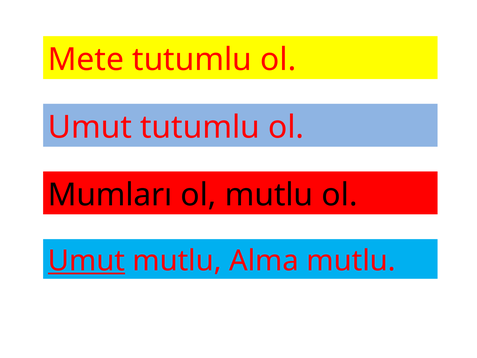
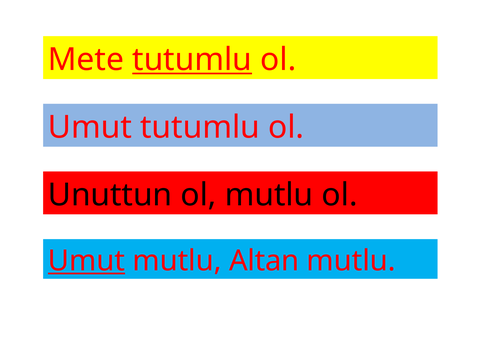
tutumlu underline: none -> present (192, 60)
Mumları: Mumları -> Unuttun (110, 195)
Alma: Alma -> Altan (264, 261)
